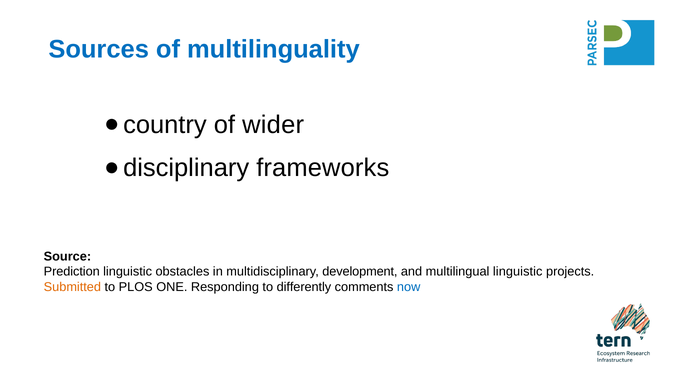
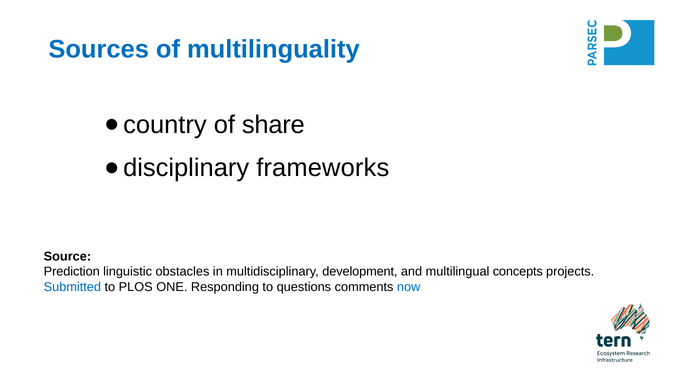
wider: wider -> share (273, 125)
multilingual linguistic: linguistic -> concepts (518, 272)
Submitted colour: orange -> blue (72, 287)
differently: differently -> questions (304, 287)
